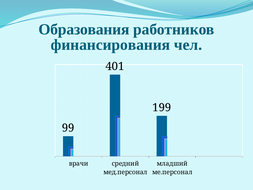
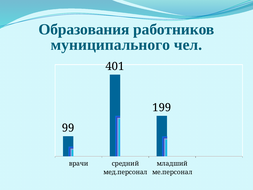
финансирования: финансирования -> муниципального (110, 45)
